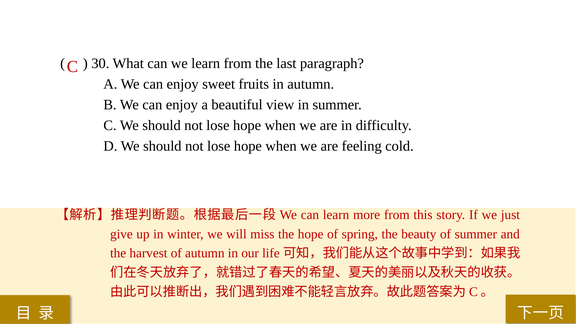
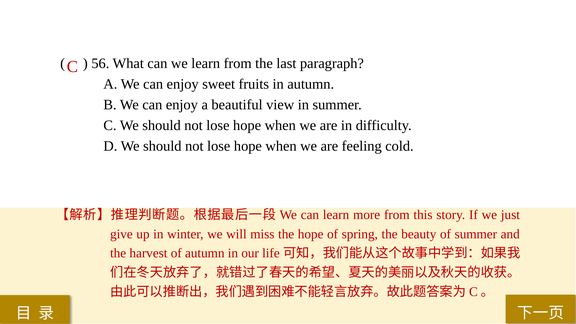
30: 30 -> 56 (100, 63)
